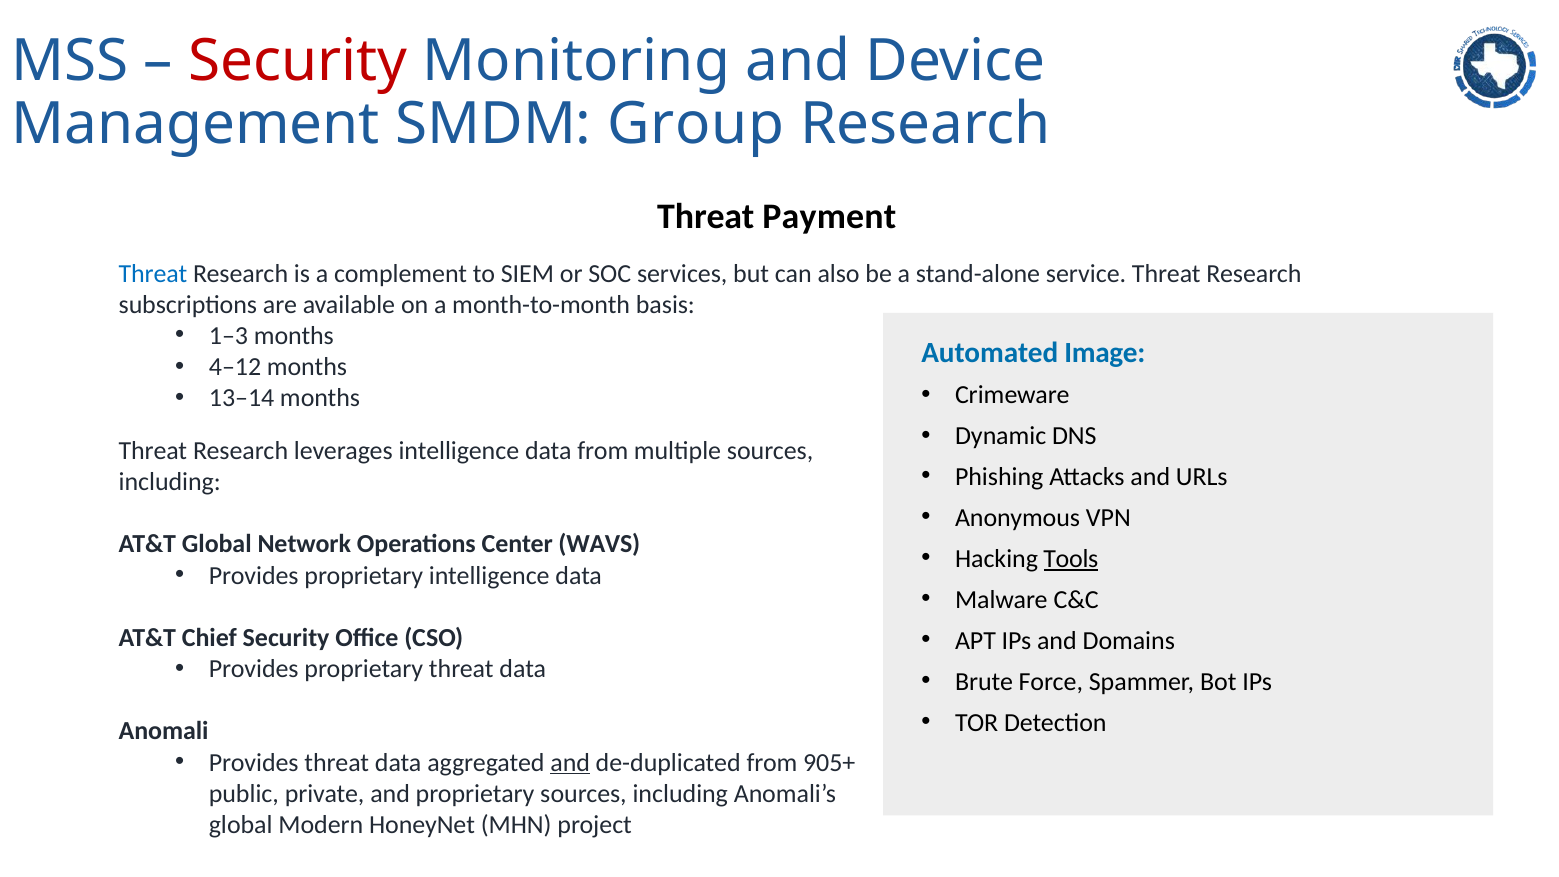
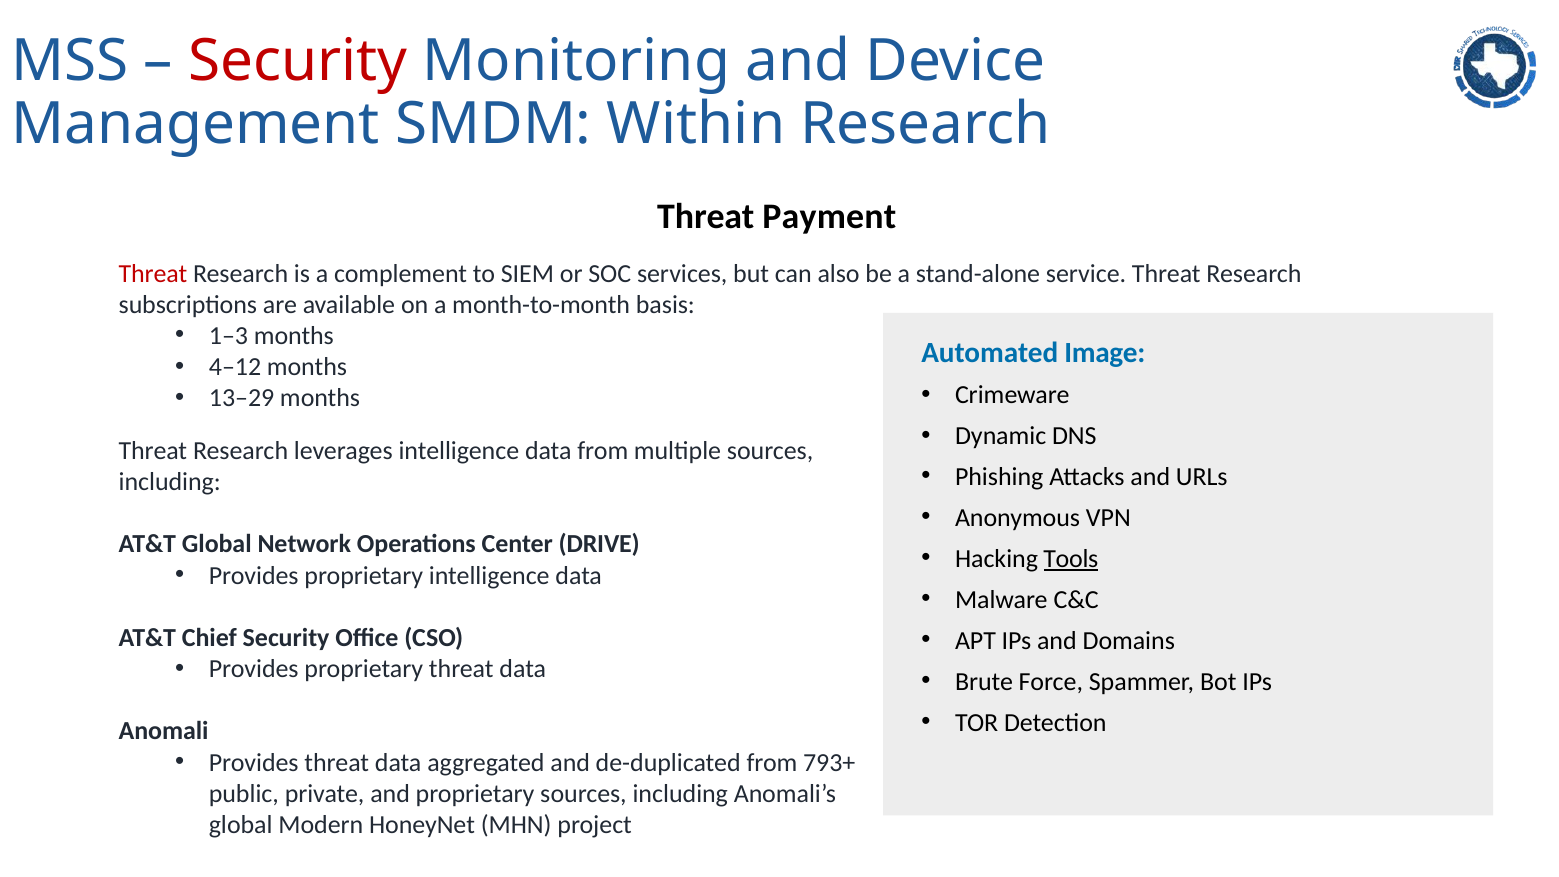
Group: Group -> Within (696, 124)
Threat colour: blue -> red (153, 274)
13–14: 13–14 -> 13–29 (242, 398)
WAVS: WAVS -> DRIVE (599, 544)
and underline: present -> none (570, 762)
905+: 905+ -> 793+ (829, 762)
